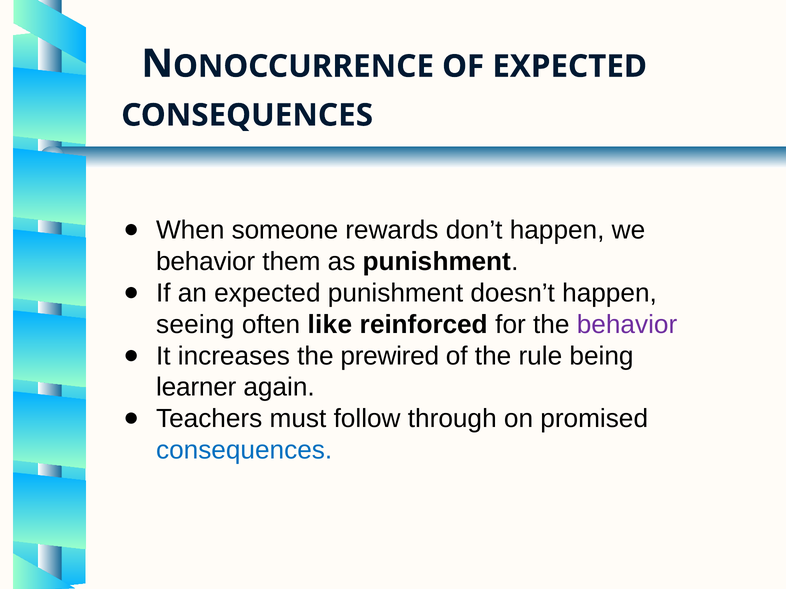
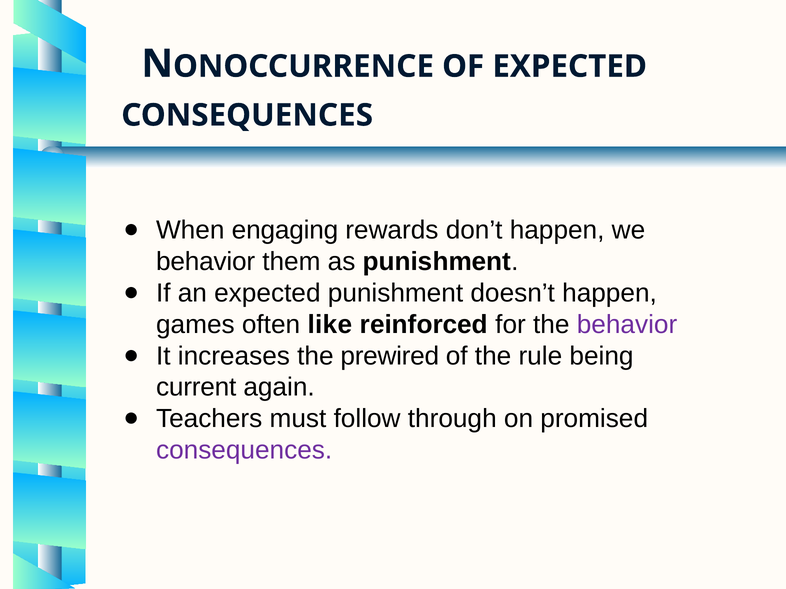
someone: someone -> engaging (285, 230)
seeing: seeing -> games (195, 325)
learner: learner -> current (196, 388)
consequences colour: blue -> purple (244, 451)
